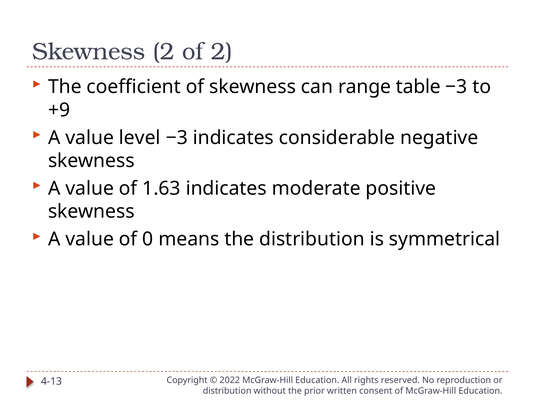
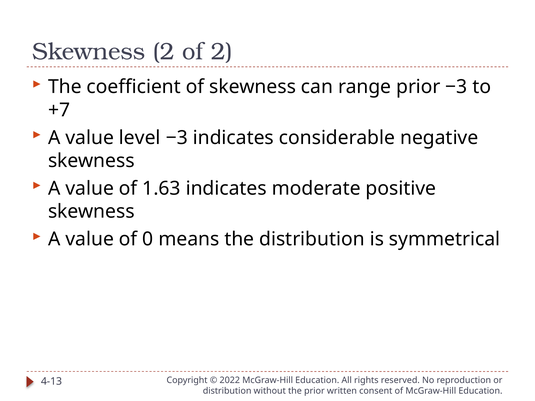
range table: table -> prior (418, 87)
+9: +9 -> +7 (59, 110)
